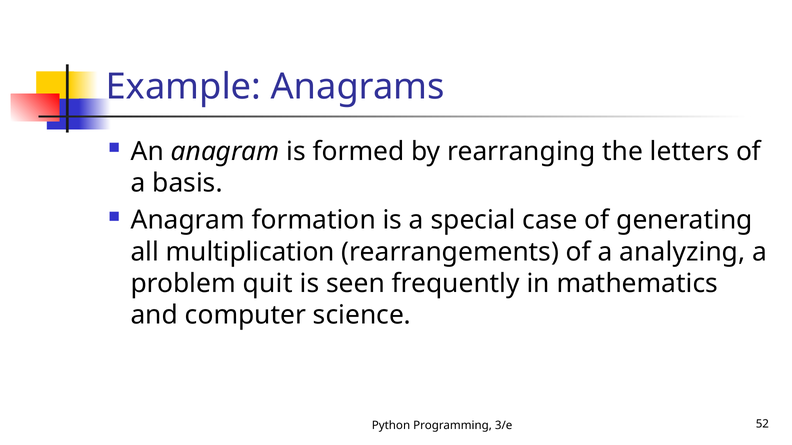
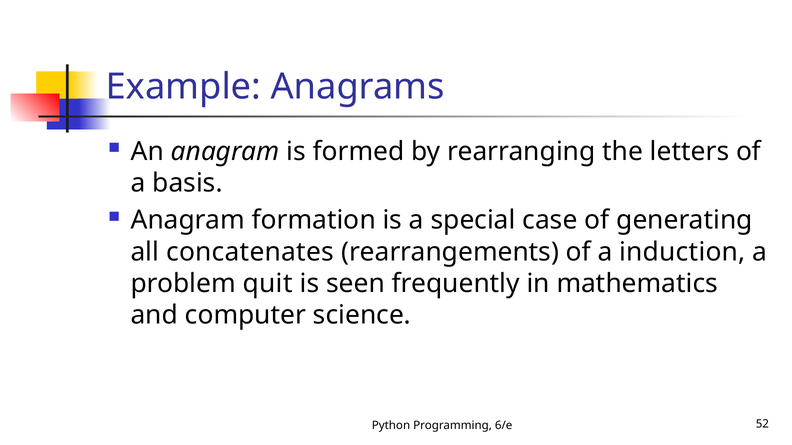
multiplication: multiplication -> concatenates (250, 252)
analyzing: analyzing -> induction (682, 252)
3/e: 3/e -> 6/e (504, 426)
